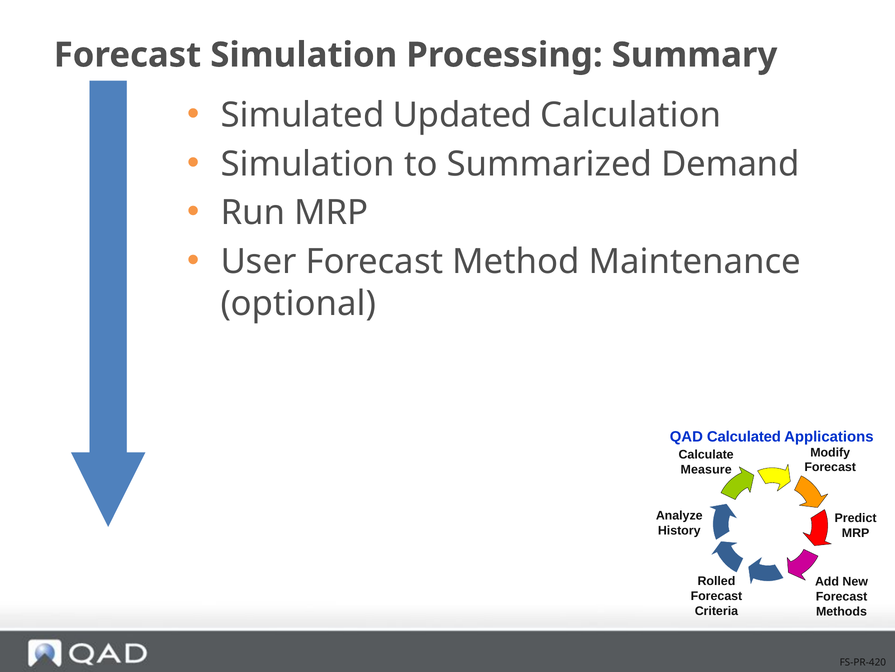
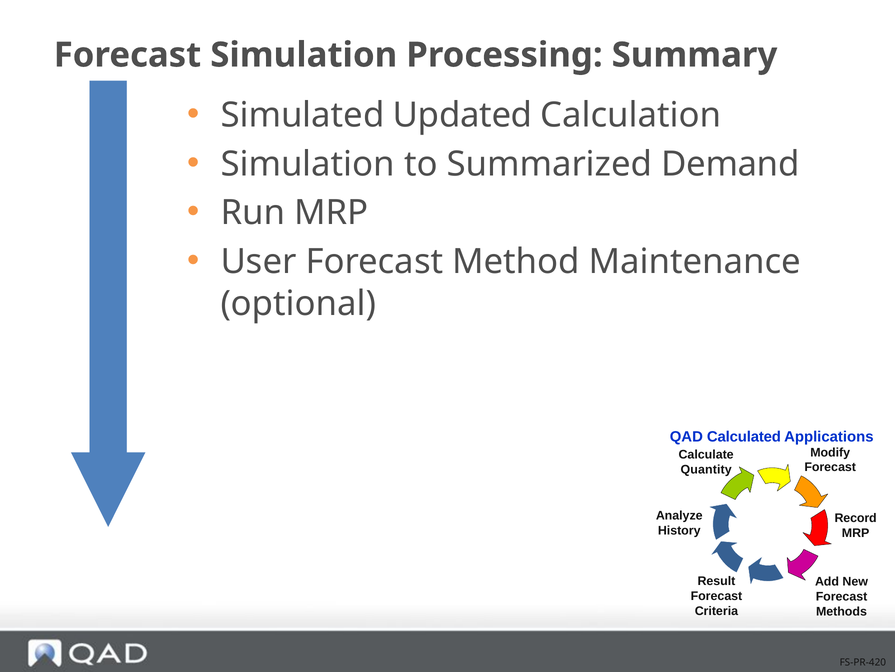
Measure: Measure -> Quantity (706, 469)
Predict: Predict -> Record (856, 518)
Rolled: Rolled -> Result (716, 580)
